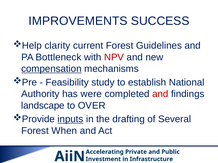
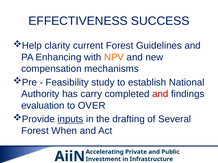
IMPROVEMENTS: IMPROVEMENTS -> EFFECTIVENESS (78, 21)
Bottleneck: Bottleneck -> Enhancing (59, 57)
NPV colour: red -> orange (114, 57)
compensation underline: present -> none (51, 69)
were: were -> carry (91, 94)
landscape: landscape -> evaluation (43, 106)
